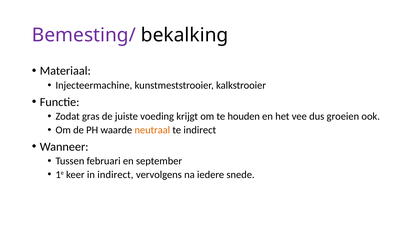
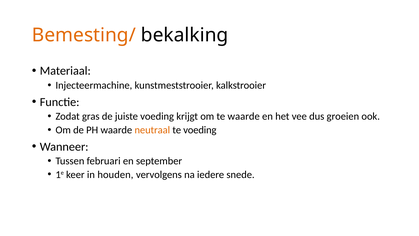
Bemesting/ colour: purple -> orange (84, 35)
te houden: houden -> waarde (244, 116)
te indirect: indirect -> voeding (200, 130)
in indirect: indirect -> houden (115, 174)
